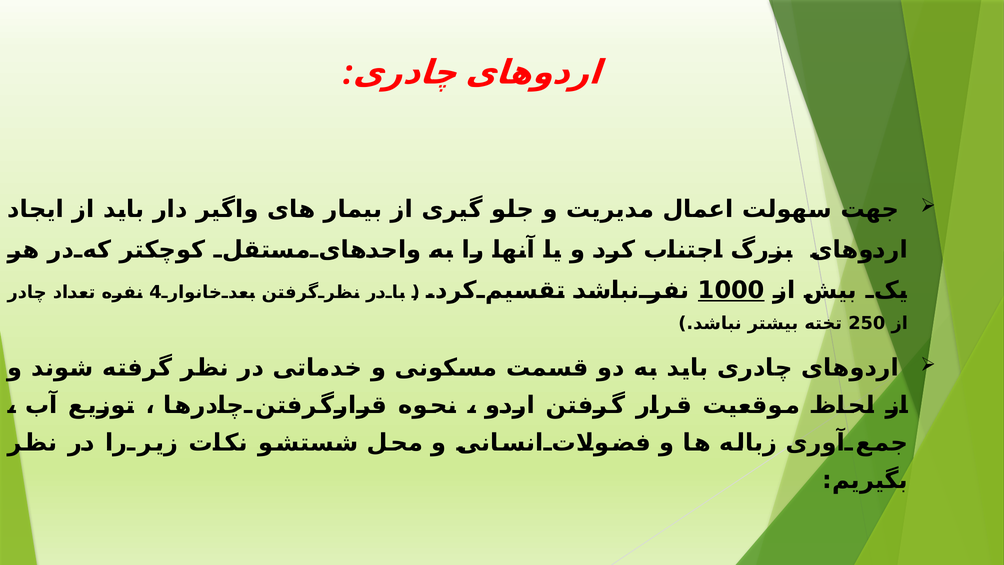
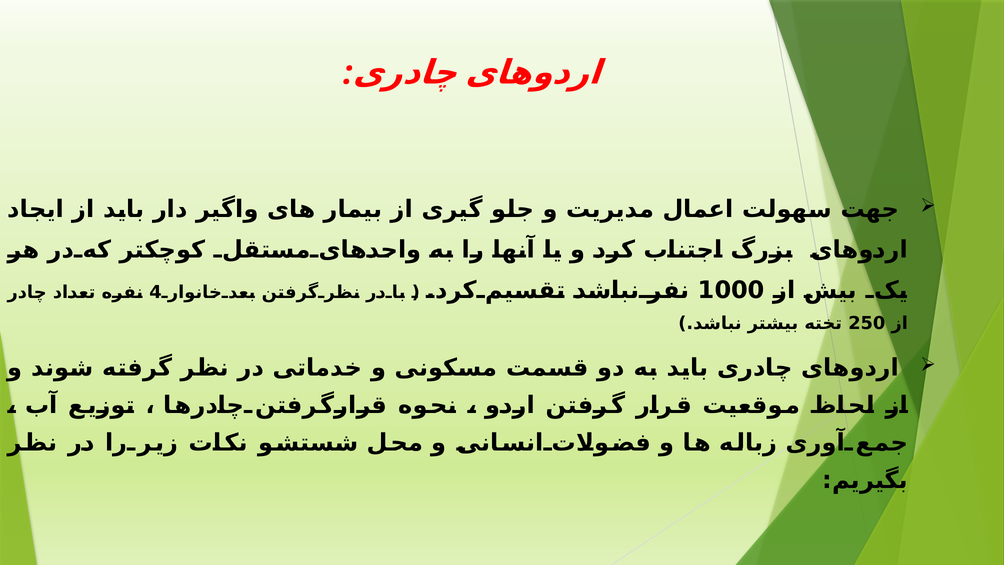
1000 underline: present -> none (731, 290)
